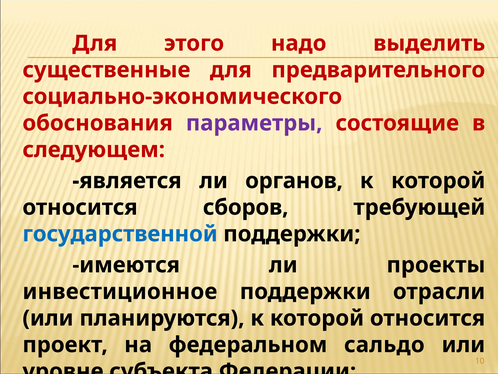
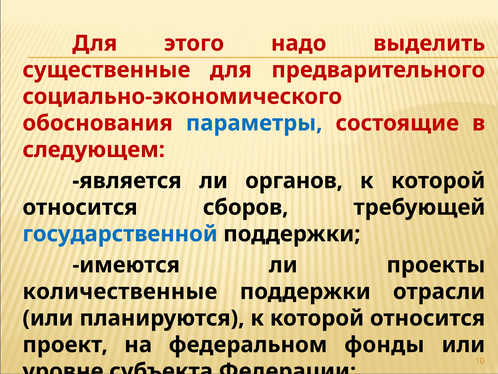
параметры colour: purple -> blue (254, 123)
инвестиционное: инвестиционное -> количественные (120, 291)
сальдо: сальдо -> фонды (384, 344)
